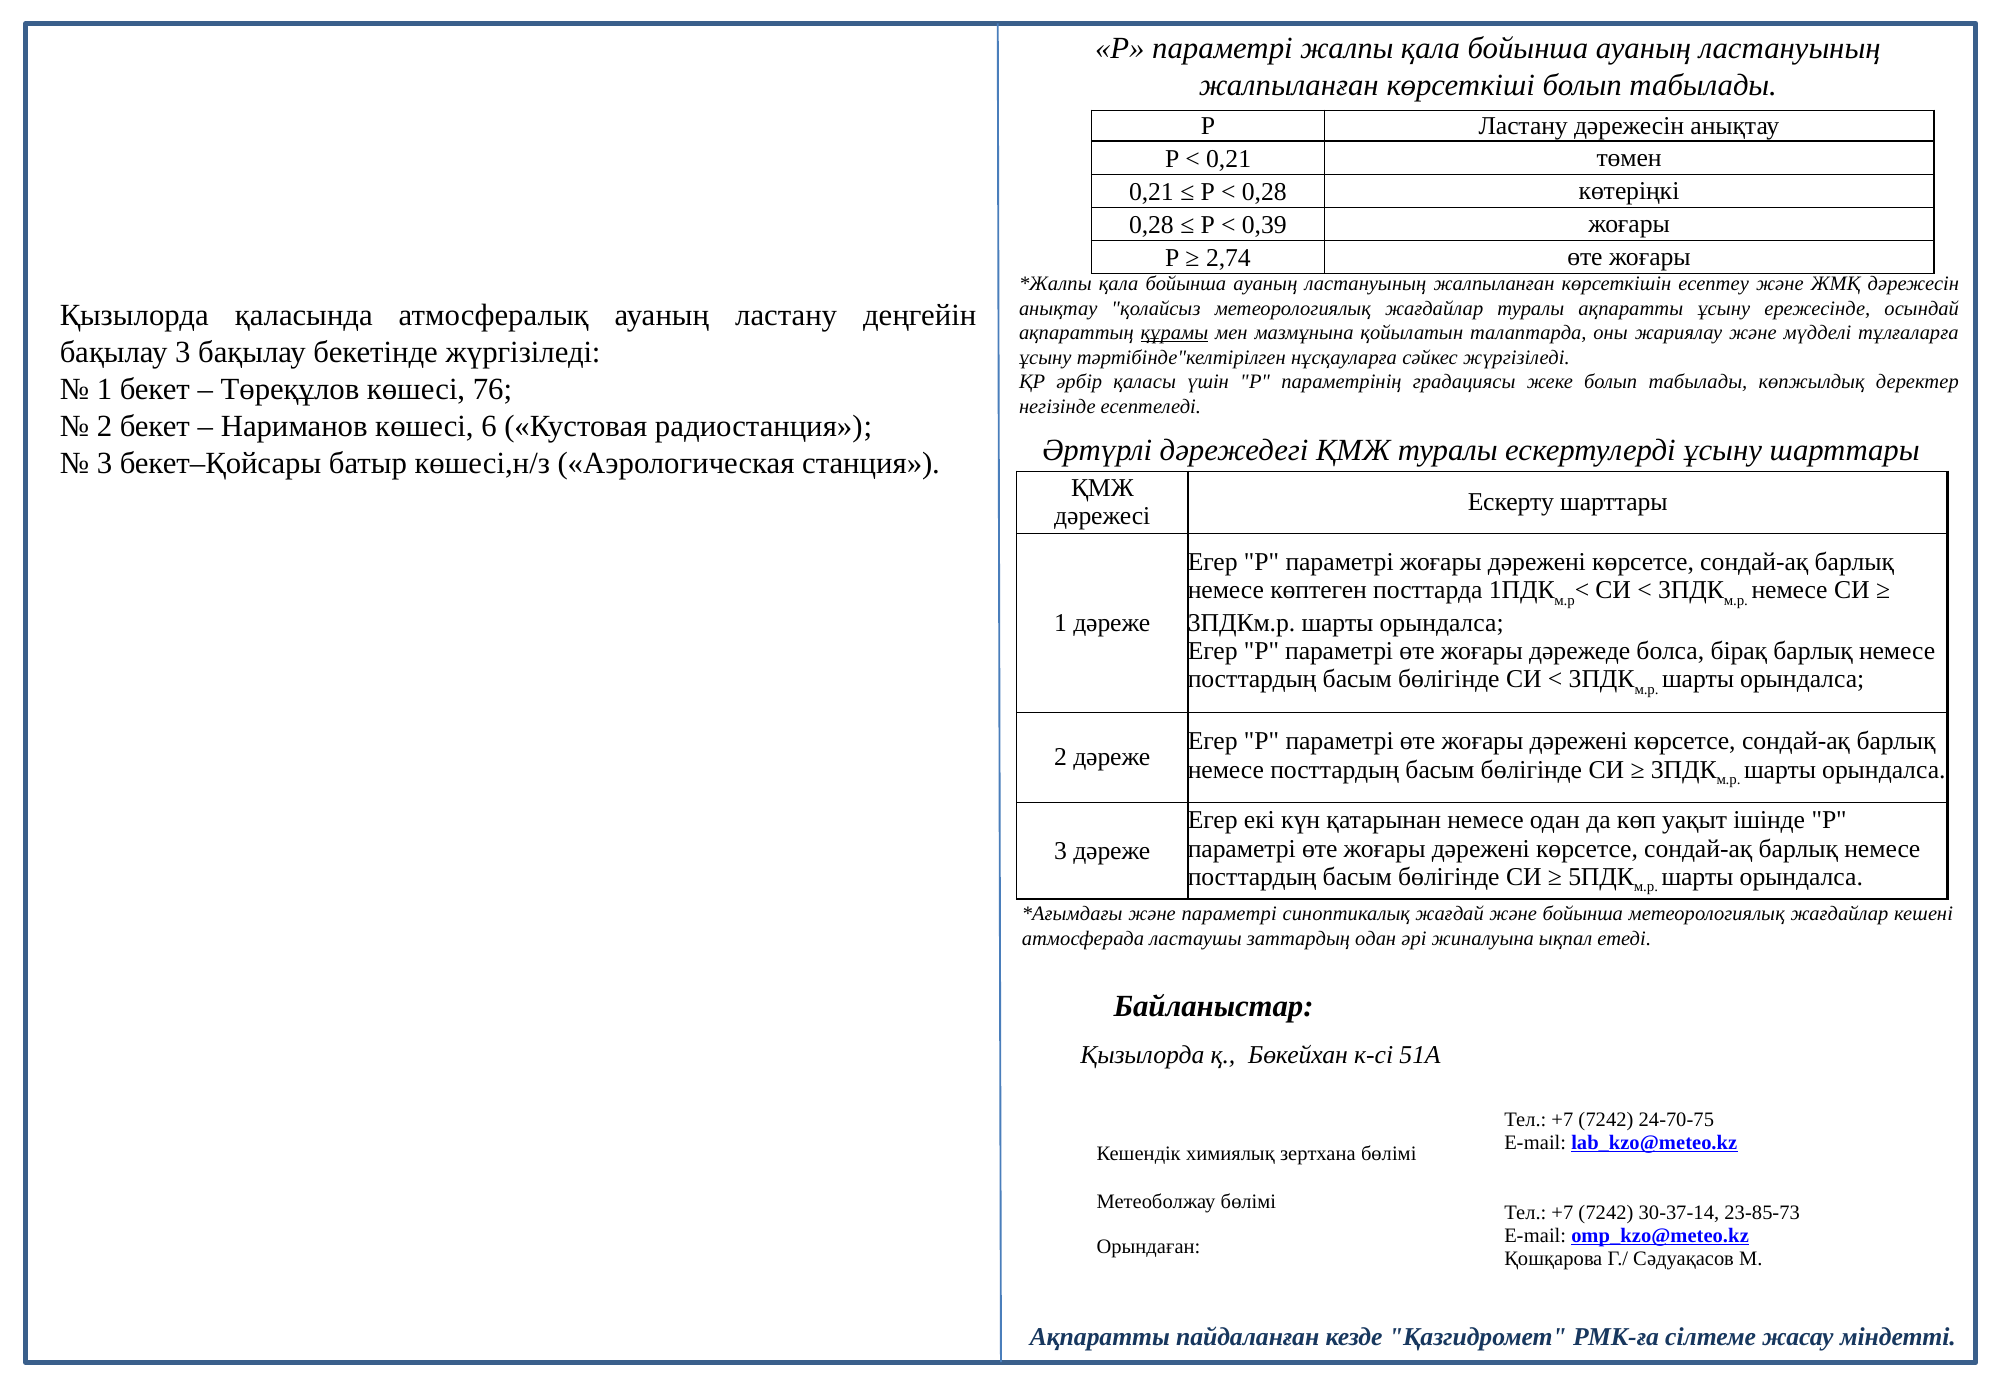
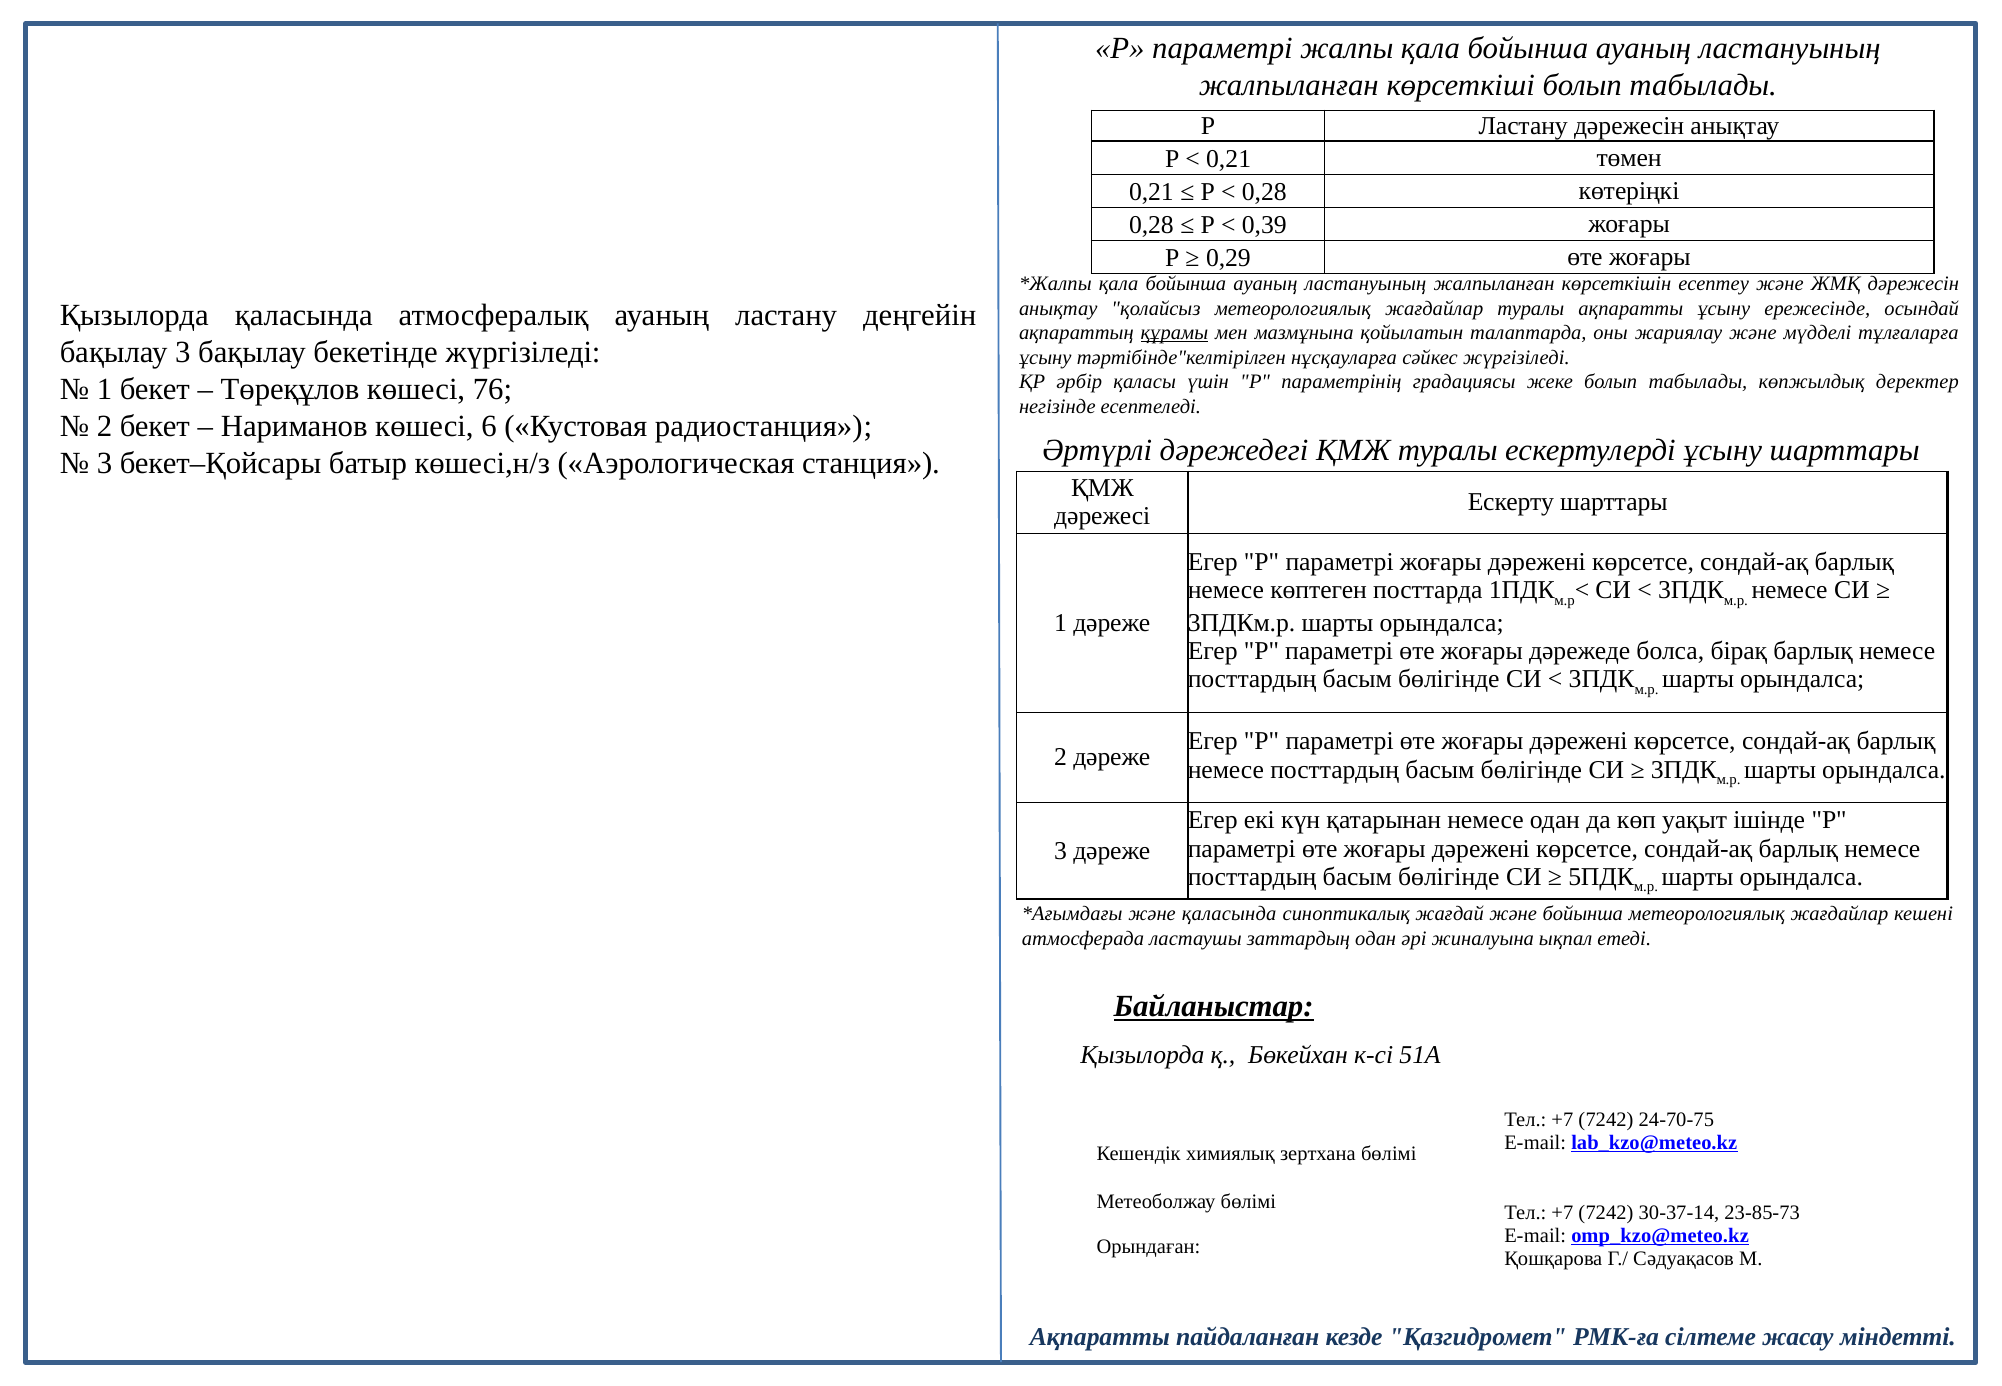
2,74: 2,74 -> 0,29 (1228, 258)
және параметрі: параметрі -> қаласында (1229, 914)
Байланыстар underline: none -> present (1214, 1007)
